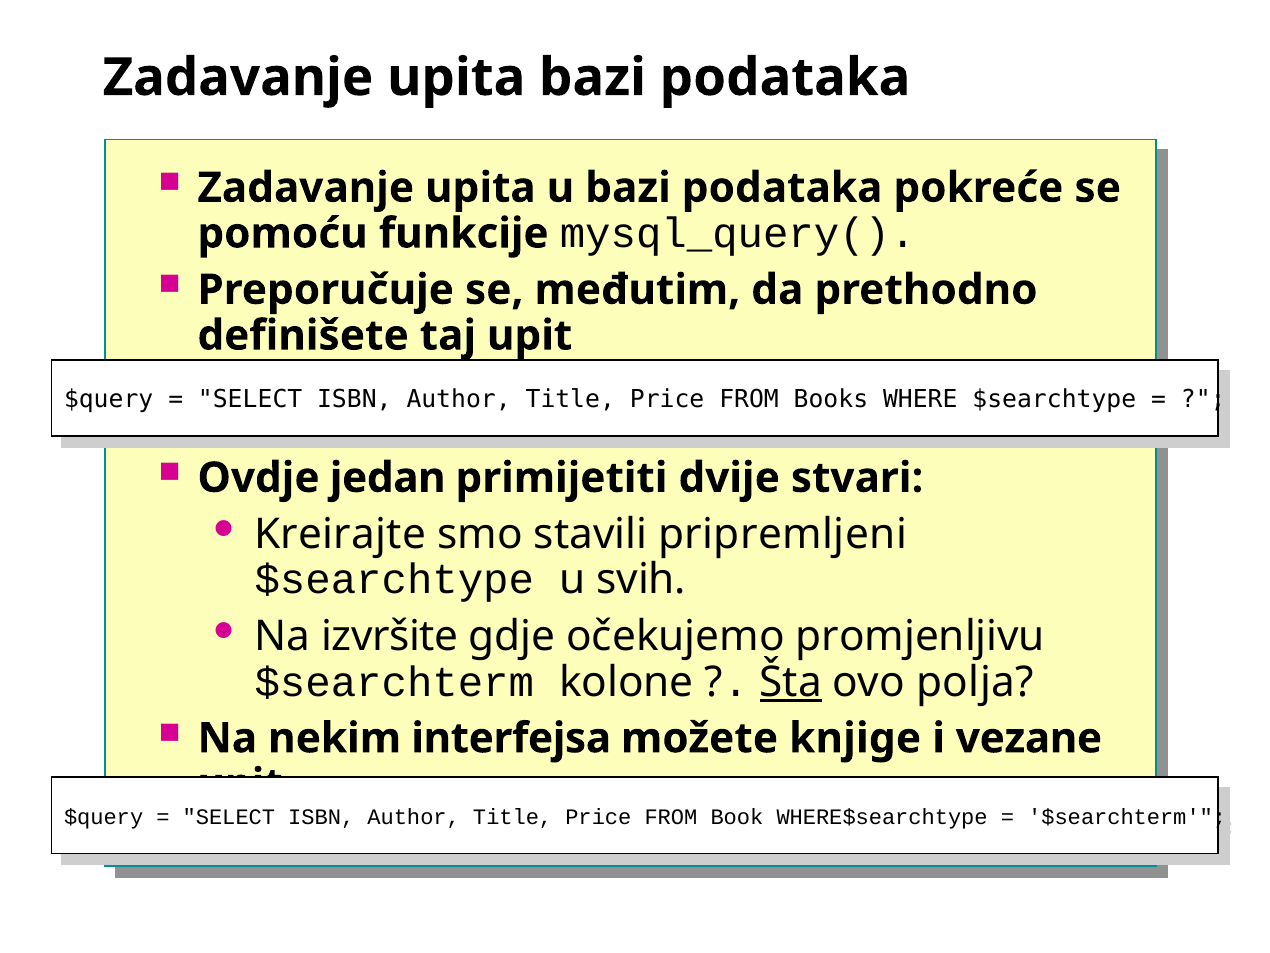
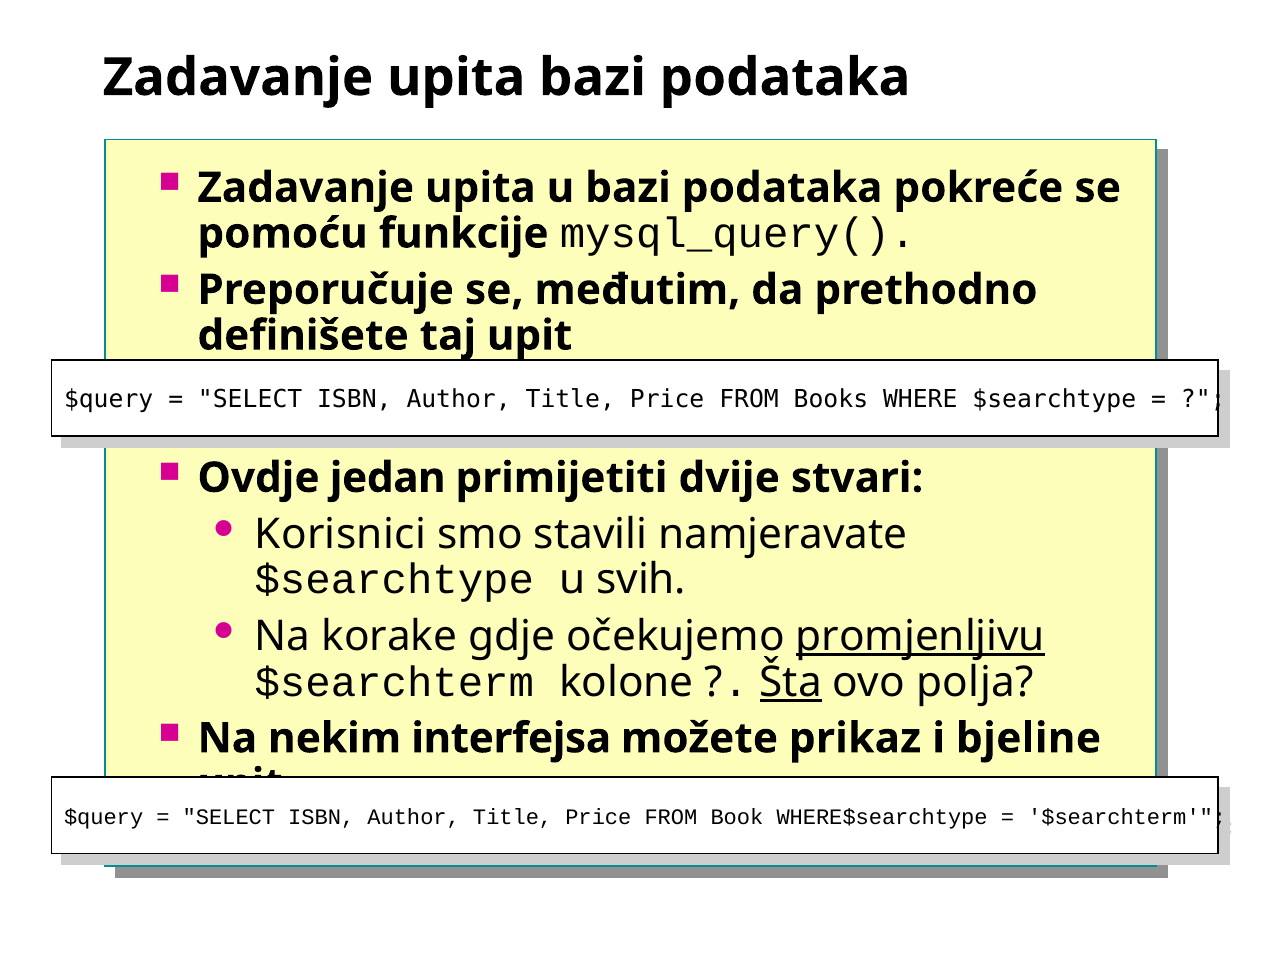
Kreirajte: Kreirajte -> Korisnici (340, 534)
pripremljeni: pripremljeni -> namjeravate (783, 534)
izvršite: izvršite -> korake (389, 636)
promjenljivu underline: none -> present (921, 636)
knjige: knjige -> prikaz (855, 738)
vezane: vezane -> bjeline (1029, 738)
